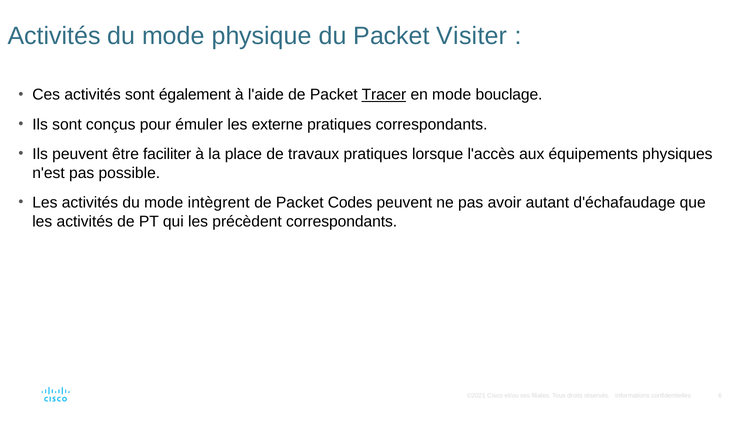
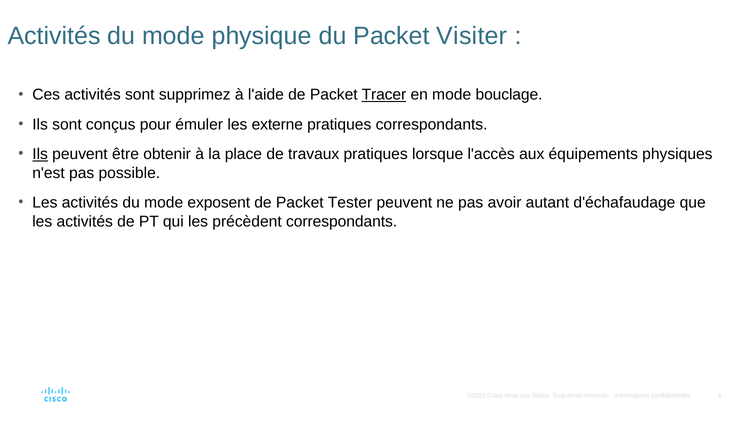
également: également -> supprimez (195, 95)
Ils underline: none -> present (40, 154)
faciliter: faciliter -> obtenir (167, 154)
intègrent: intègrent -> exposent (219, 203)
Codes: Codes -> Tester (350, 203)
